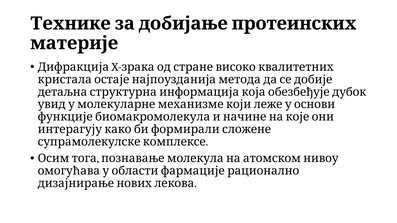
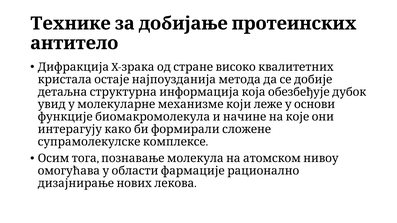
материје: материје -> антитело (74, 43)
